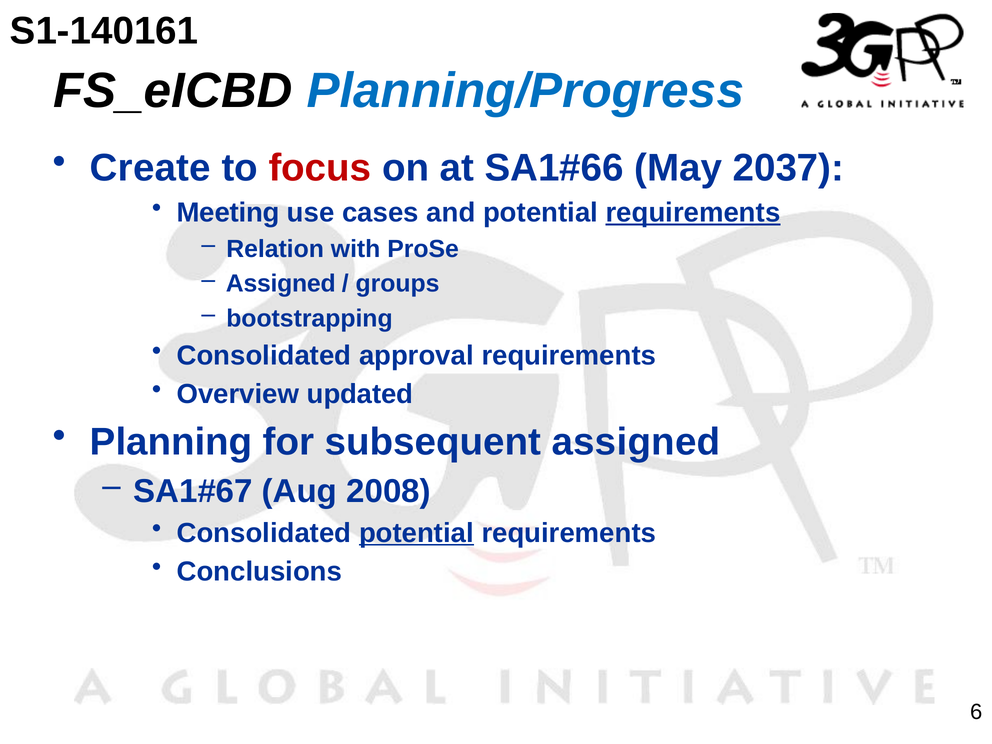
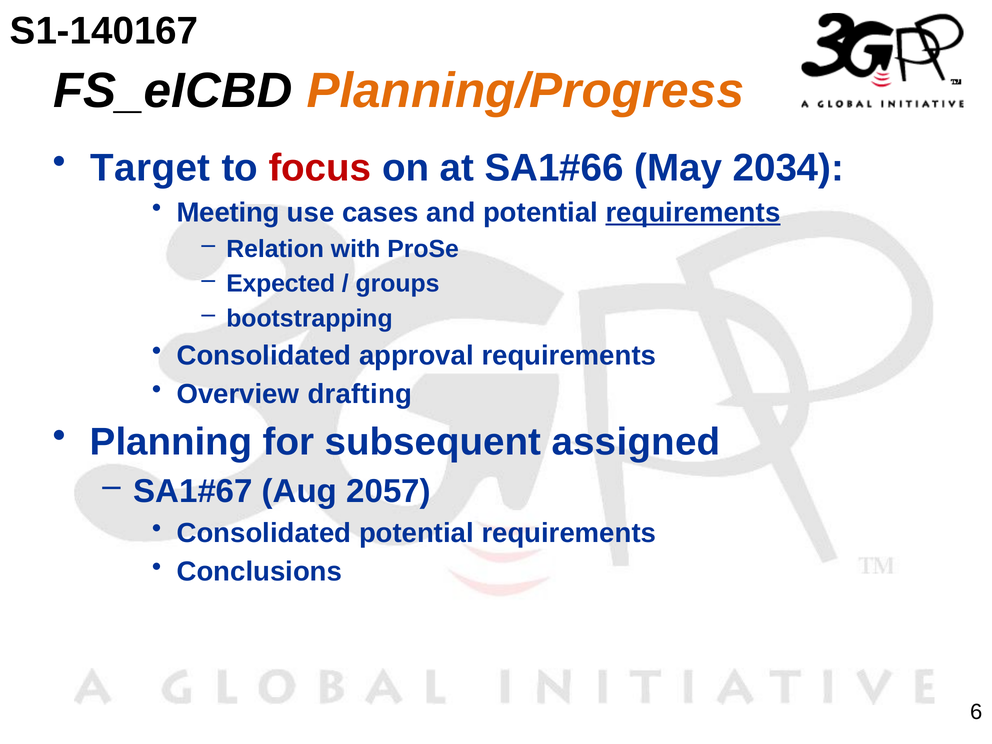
S1-140161: S1-140161 -> S1-140167 (104, 31)
Planning/Progress colour: blue -> orange (525, 91)
Create: Create -> Target (150, 168)
2037: 2037 -> 2034 (788, 168)
Assigned: Assigned -> Expected (281, 284)
updated: updated -> drafting (360, 394)
2008: 2008 -> 2057 (389, 491)
potential underline: present -> none (416, 533)
